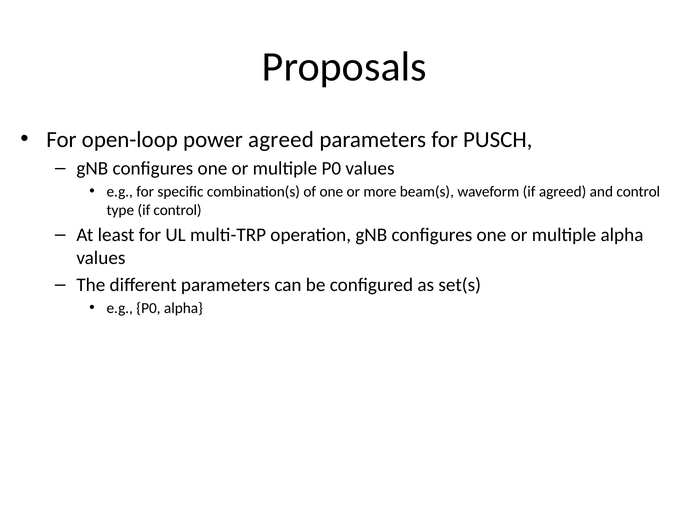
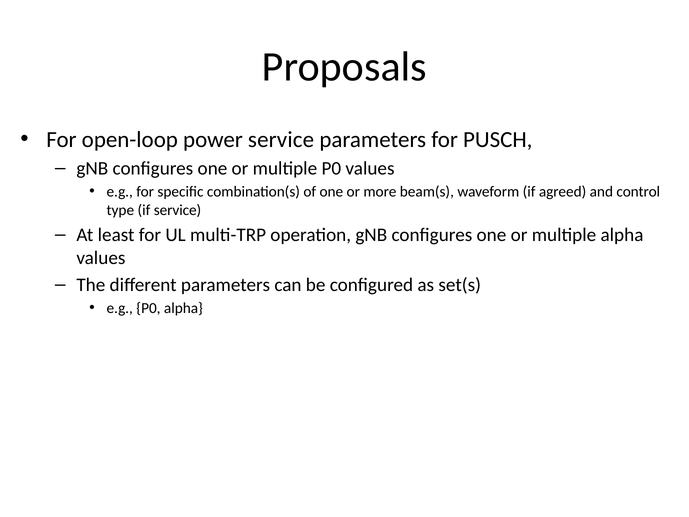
power agreed: agreed -> service (281, 139)
if control: control -> service (178, 210)
